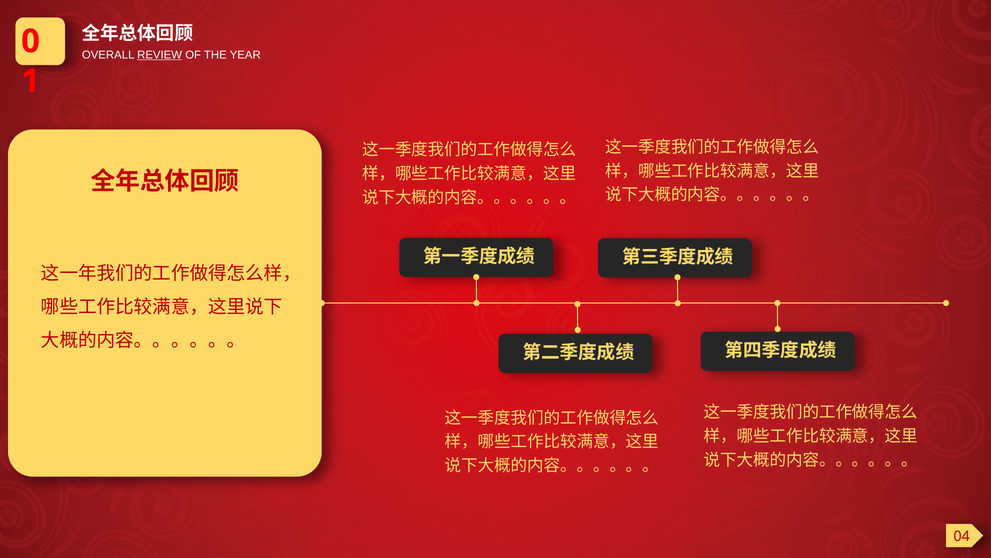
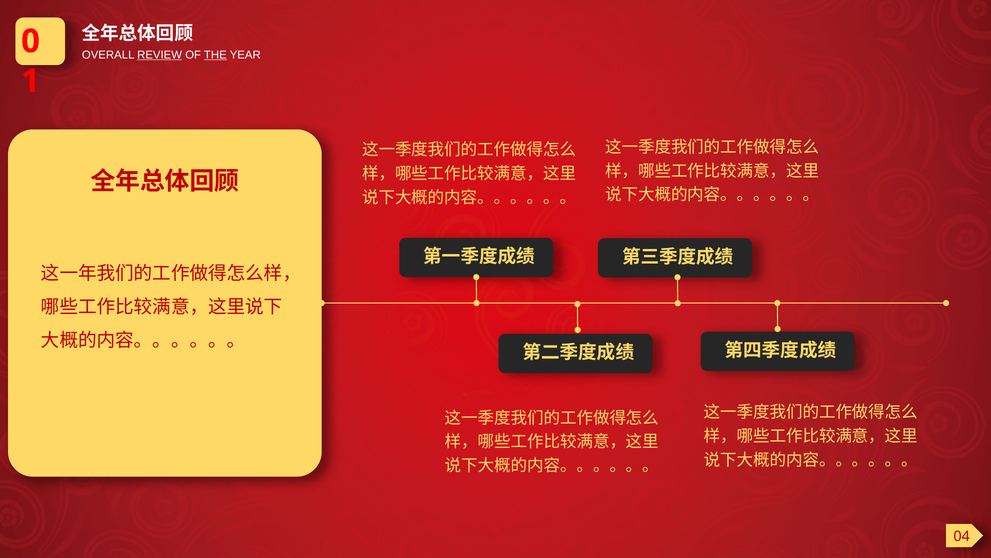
THE underline: none -> present (215, 55)
